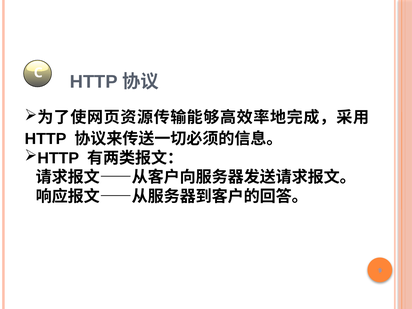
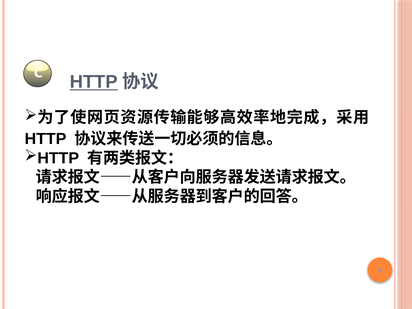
HTTP underline: none -> present (94, 82)
